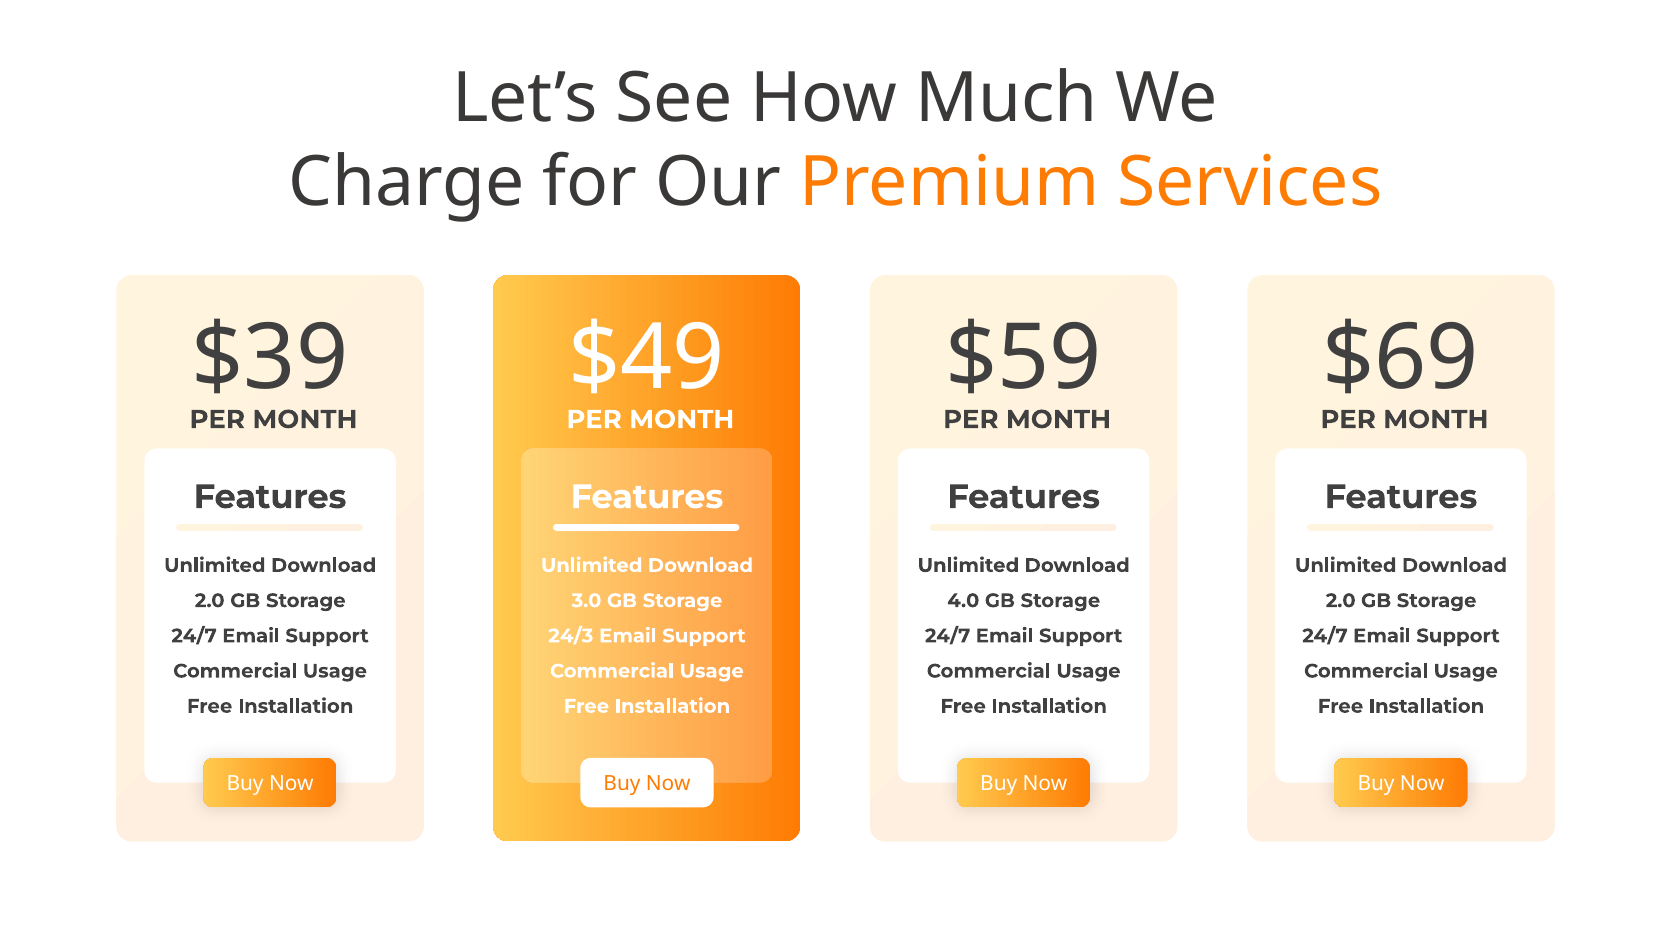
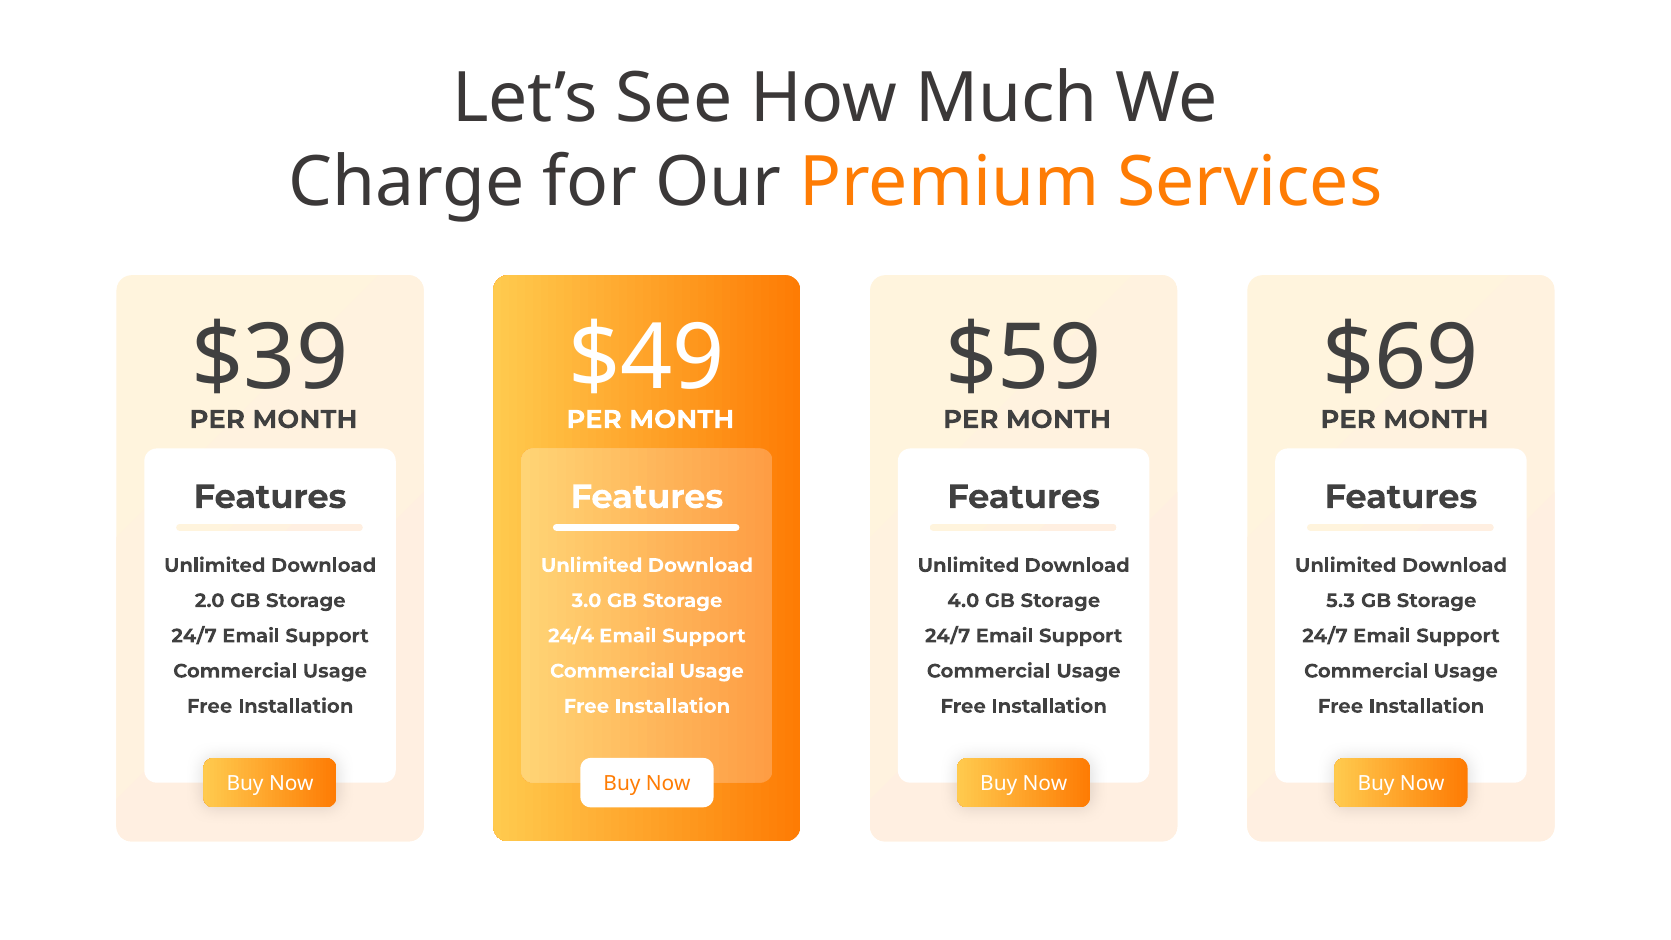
2.0: 2.0 -> 5.3 (1341, 601)
24/3: 24/3 -> 24/4 (571, 636)
